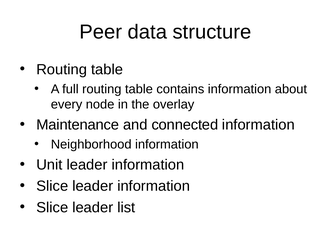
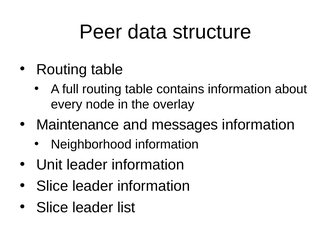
connected: connected -> messages (185, 125)
